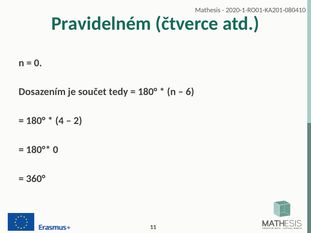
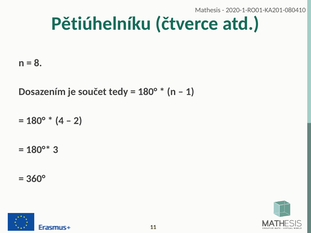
Pravidelném: Pravidelném -> Pětiúhelníku (101, 24)
0: 0 -> 8 (38, 63)
6: 6 -> 1 (190, 92)
0: 0 -> 3 (56, 150)
